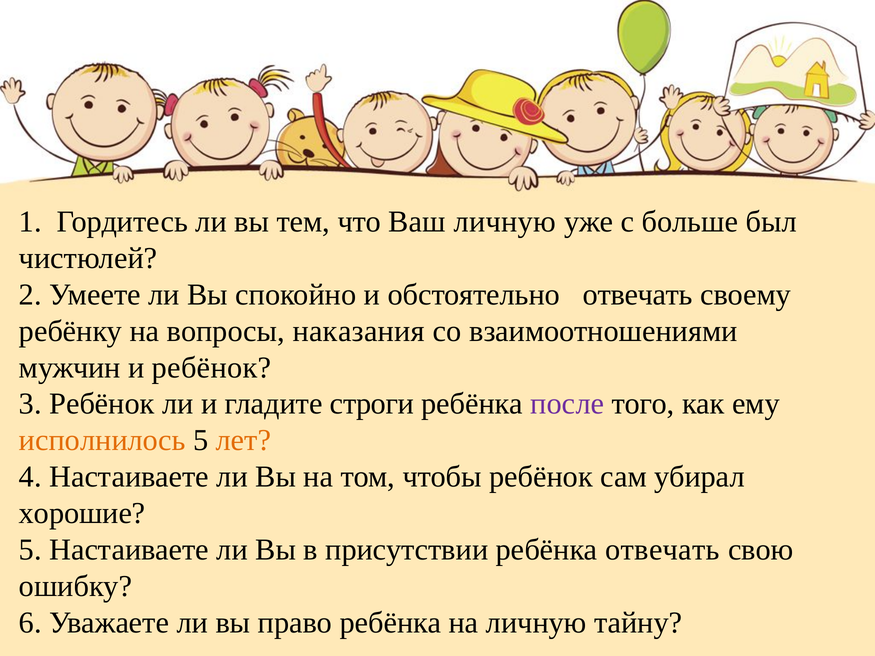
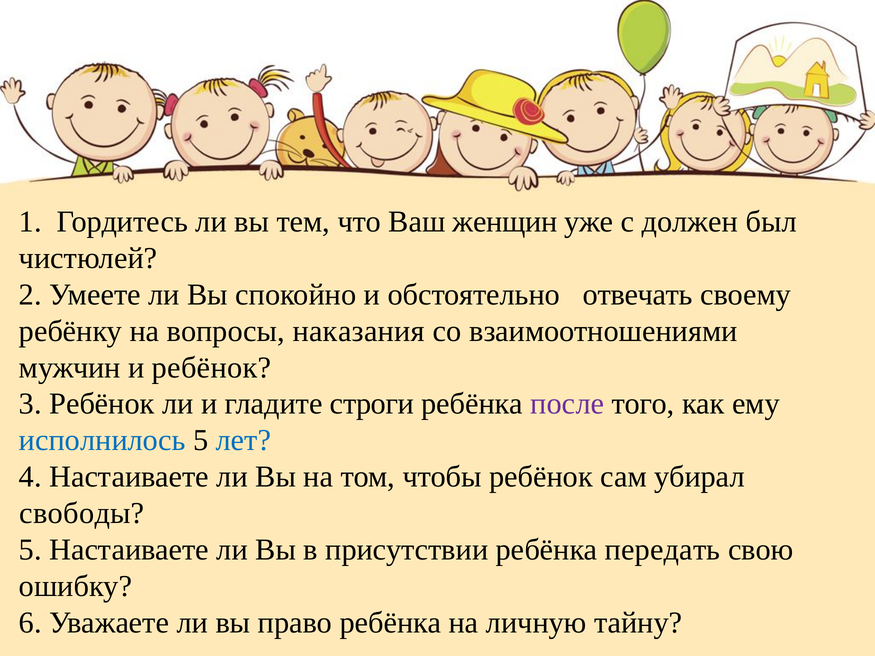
Ваш личную: личную -> женщин (505, 222)
больше: больше -> должен (690, 222)
исполнилось colour: orange -> blue (102, 441)
лет colour: orange -> blue (243, 441)
хорошие: хорошие -> свободы (82, 513)
ребёнка отвечать: отвечать -> передать (663, 550)
